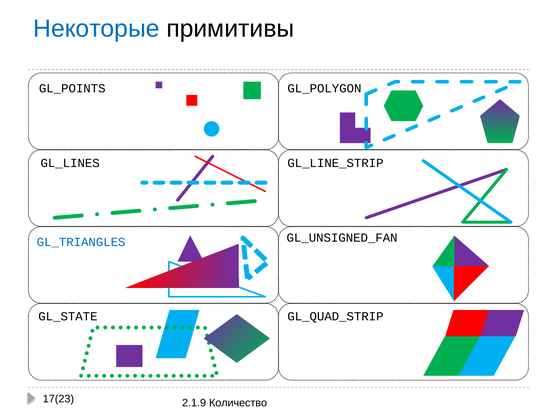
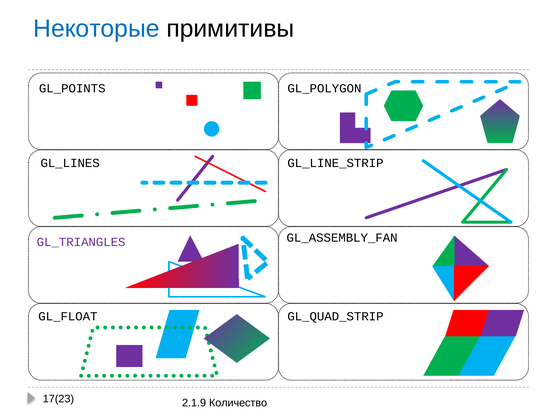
GL_UNSIGNED_FAN: GL_UNSIGNED_FAN -> GL_ASSEMBLY_FAN (342, 237)
GL_TRIANGLES colour: blue -> purple (81, 242)
GL_STATE: GL_STATE -> GL_FLOAT (68, 316)
